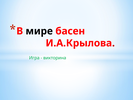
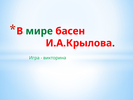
мире colour: black -> green (39, 31)
